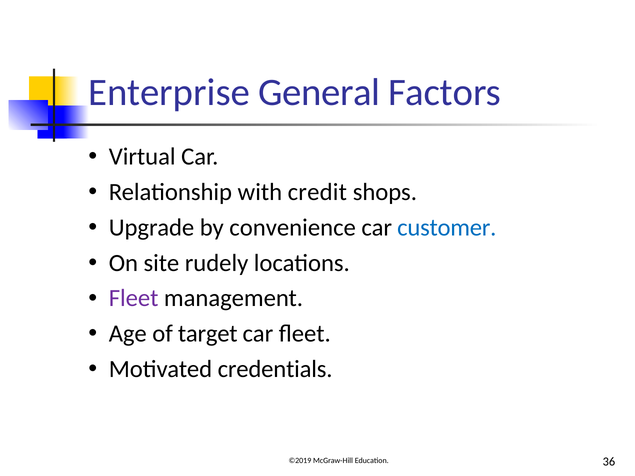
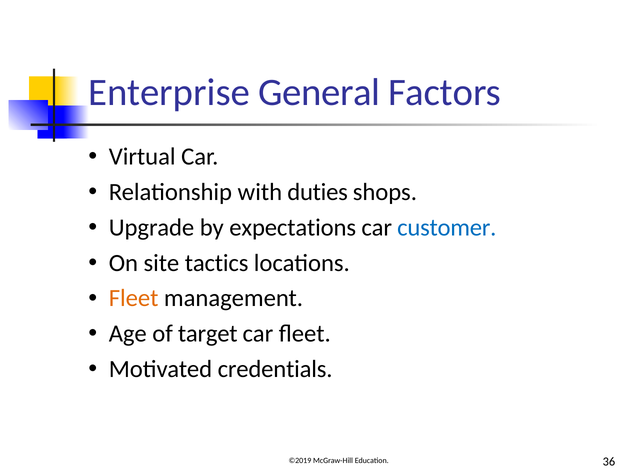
credit: credit -> duties (318, 192)
convenience: convenience -> expectations (293, 227)
rudely: rudely -> tactics (217, 263)
Fleet colour: purple -> orange (134, 298)
